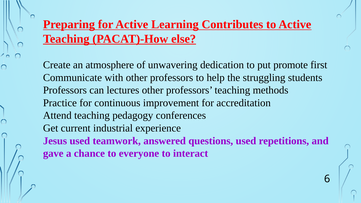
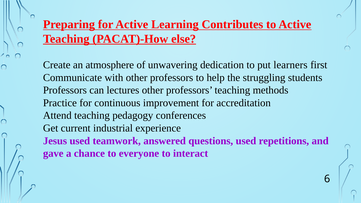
promote: promote -> learners (291, 65)
